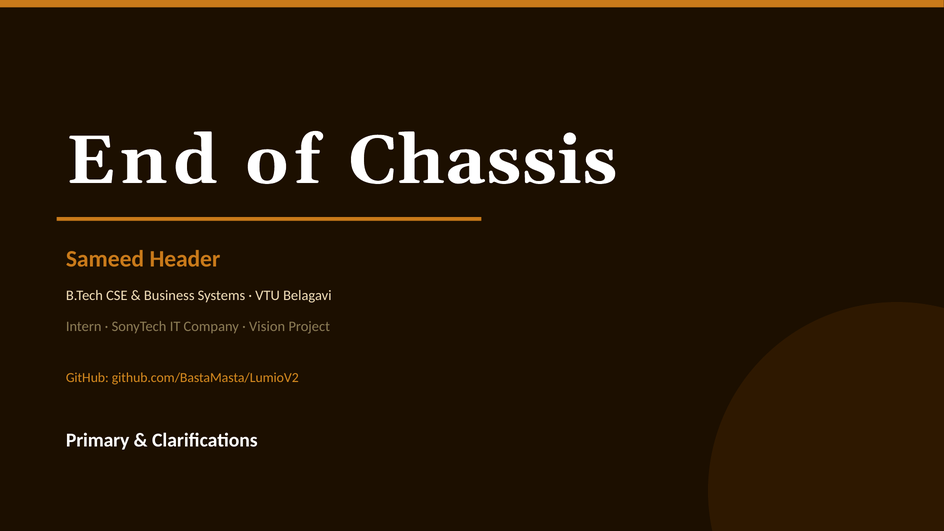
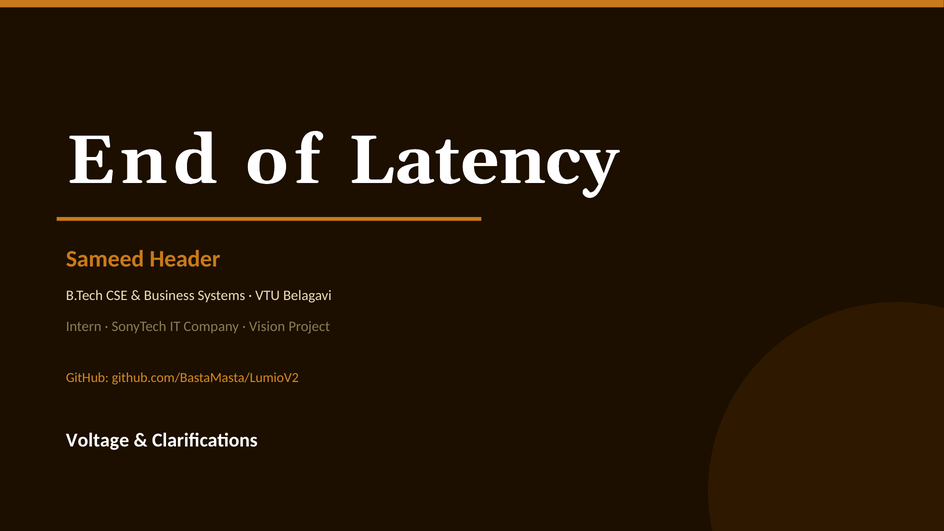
Chassis: Chassis -> Latency (483, 160)
Primary: Primary -> Voltage (98, 440)
